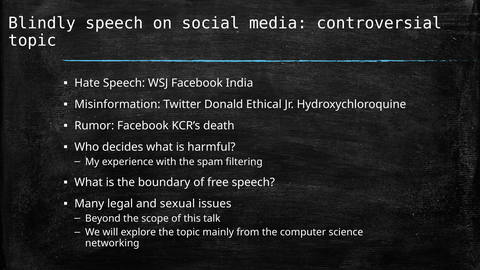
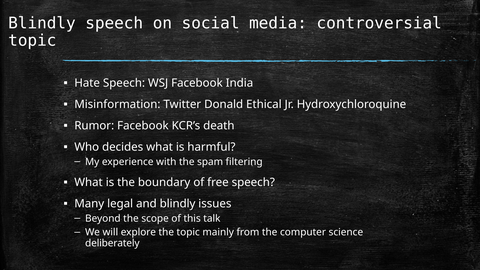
and sexual: sexual -> blindly (178, 204)
networking: networking -> deliberately (112, 243)
